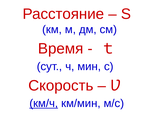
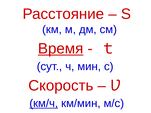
Время underline: none -> present (61, 49)
